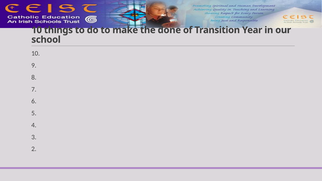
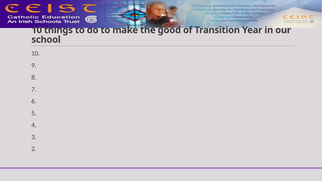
done: done -> good (169, 30)
